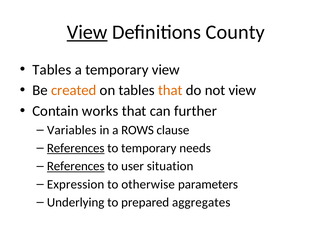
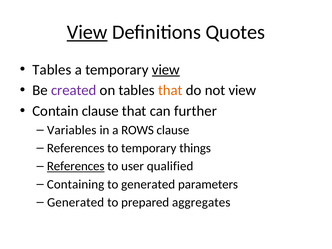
County: County -> Quotes (235, 32)
view underline: none -> present (166, 70)
created colour: orange -> purple (74, 90)
Contain works: works -> clause (100, 111)
References underline: present -> none (76, 148)
needs: needs -> things (195, 148)
situation: situation -> qualified (170, 166)
Expression: Expression -> Containing (76, 184)
to otherwise: otherwise -> generated (148, 184)
Underlying: Underlying -> Generated (76, 202)
